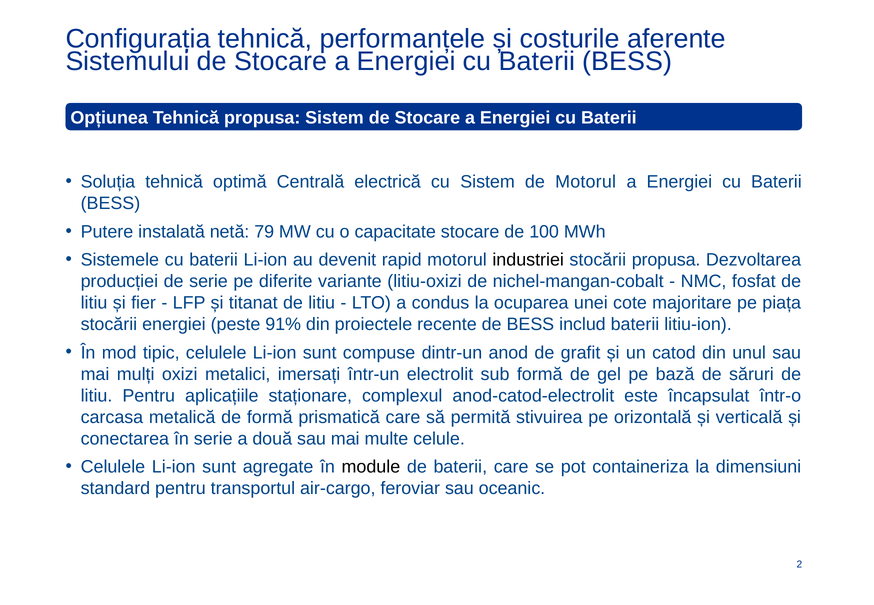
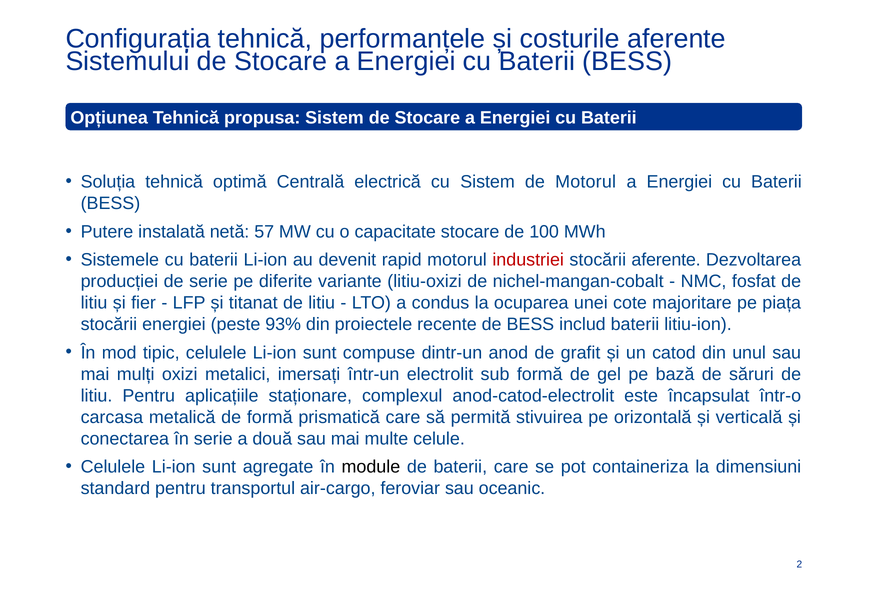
79: 79 -> 57 (264, 232)
industriei colour: black -> red (528, 260)
stocării propusa: propusa -> aferente (666, 260)
91%: 91% -> 93% (283, 324)
